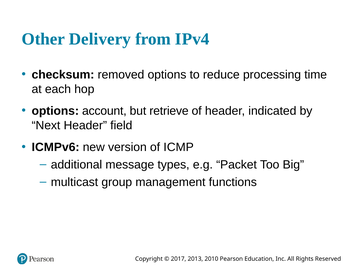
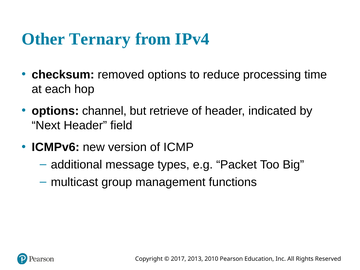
Delivery: Delivery -> Ternary (100, 39)
account: account -> channel (104, 111)
